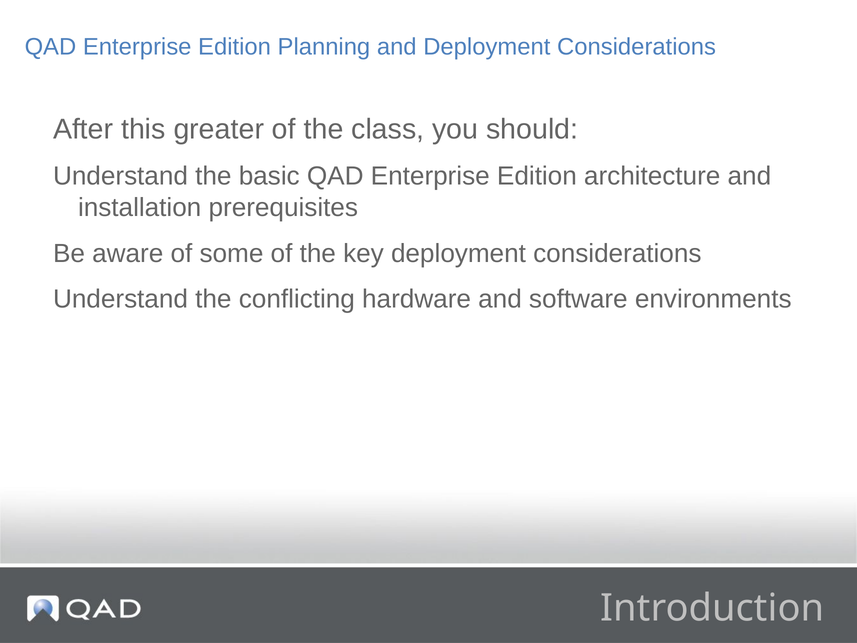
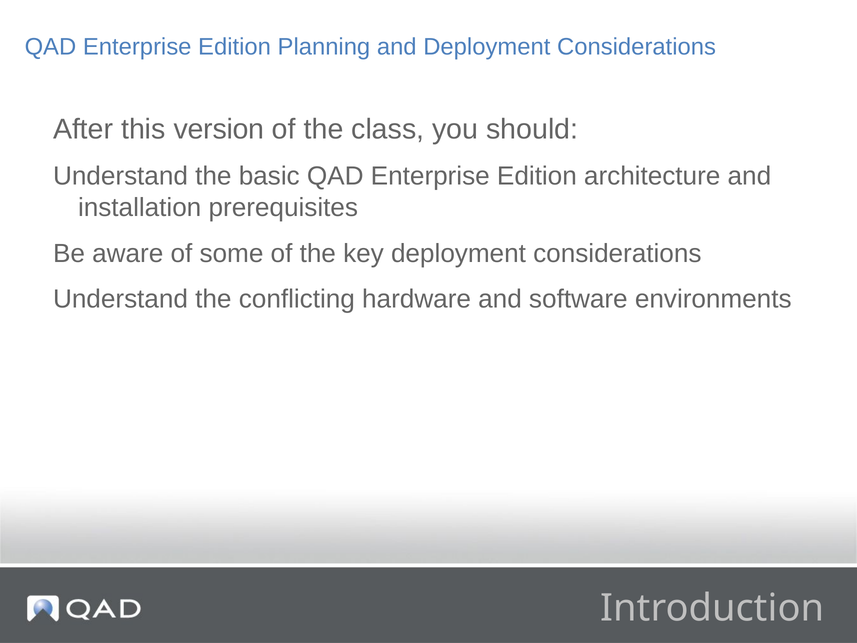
greater: greater -> version (219, 129)
